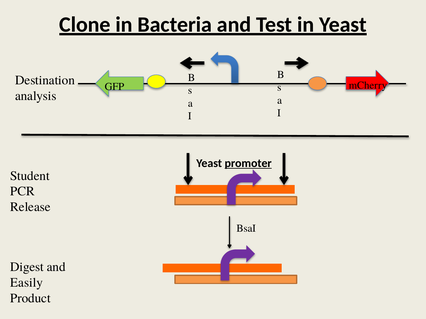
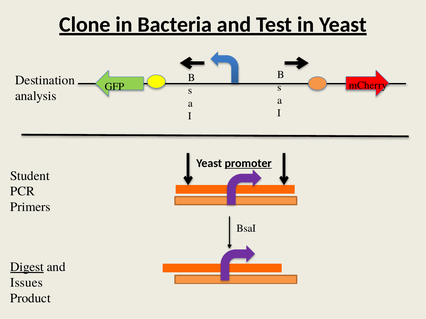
Release: Release -> Primers (30, 207)
Digest underline: none -> present (27, 267)
Easily: Easily -> Issues (27, 283)
